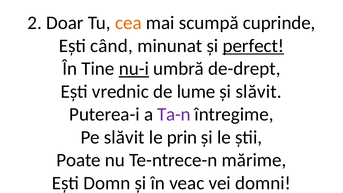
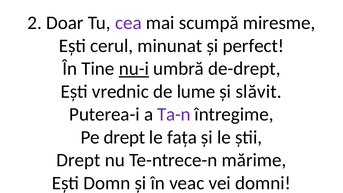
cea colour: orange -> purple (128, 23)
cuprinde: cuprinde -> miresme (279, 23)
când: când -> cerul (112, 46)
perfect underline: present -> none (253, 46)
Pe slăvit: slăvit -> drept (124, 137)
prin: prin -> fața (182, 137)
Poate: Poate -> Drept (78, 160)
